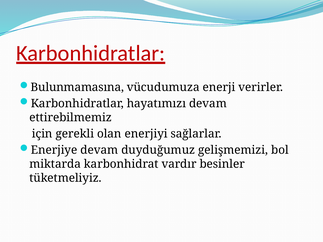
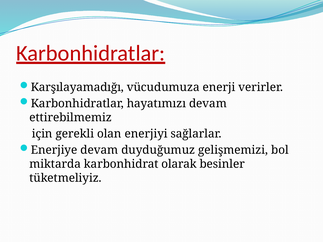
Bulunmamasına: Bulunmamasına -> Karşılayamadığı (77, 87)
vardır: vardır -> olarak (179, 164)
